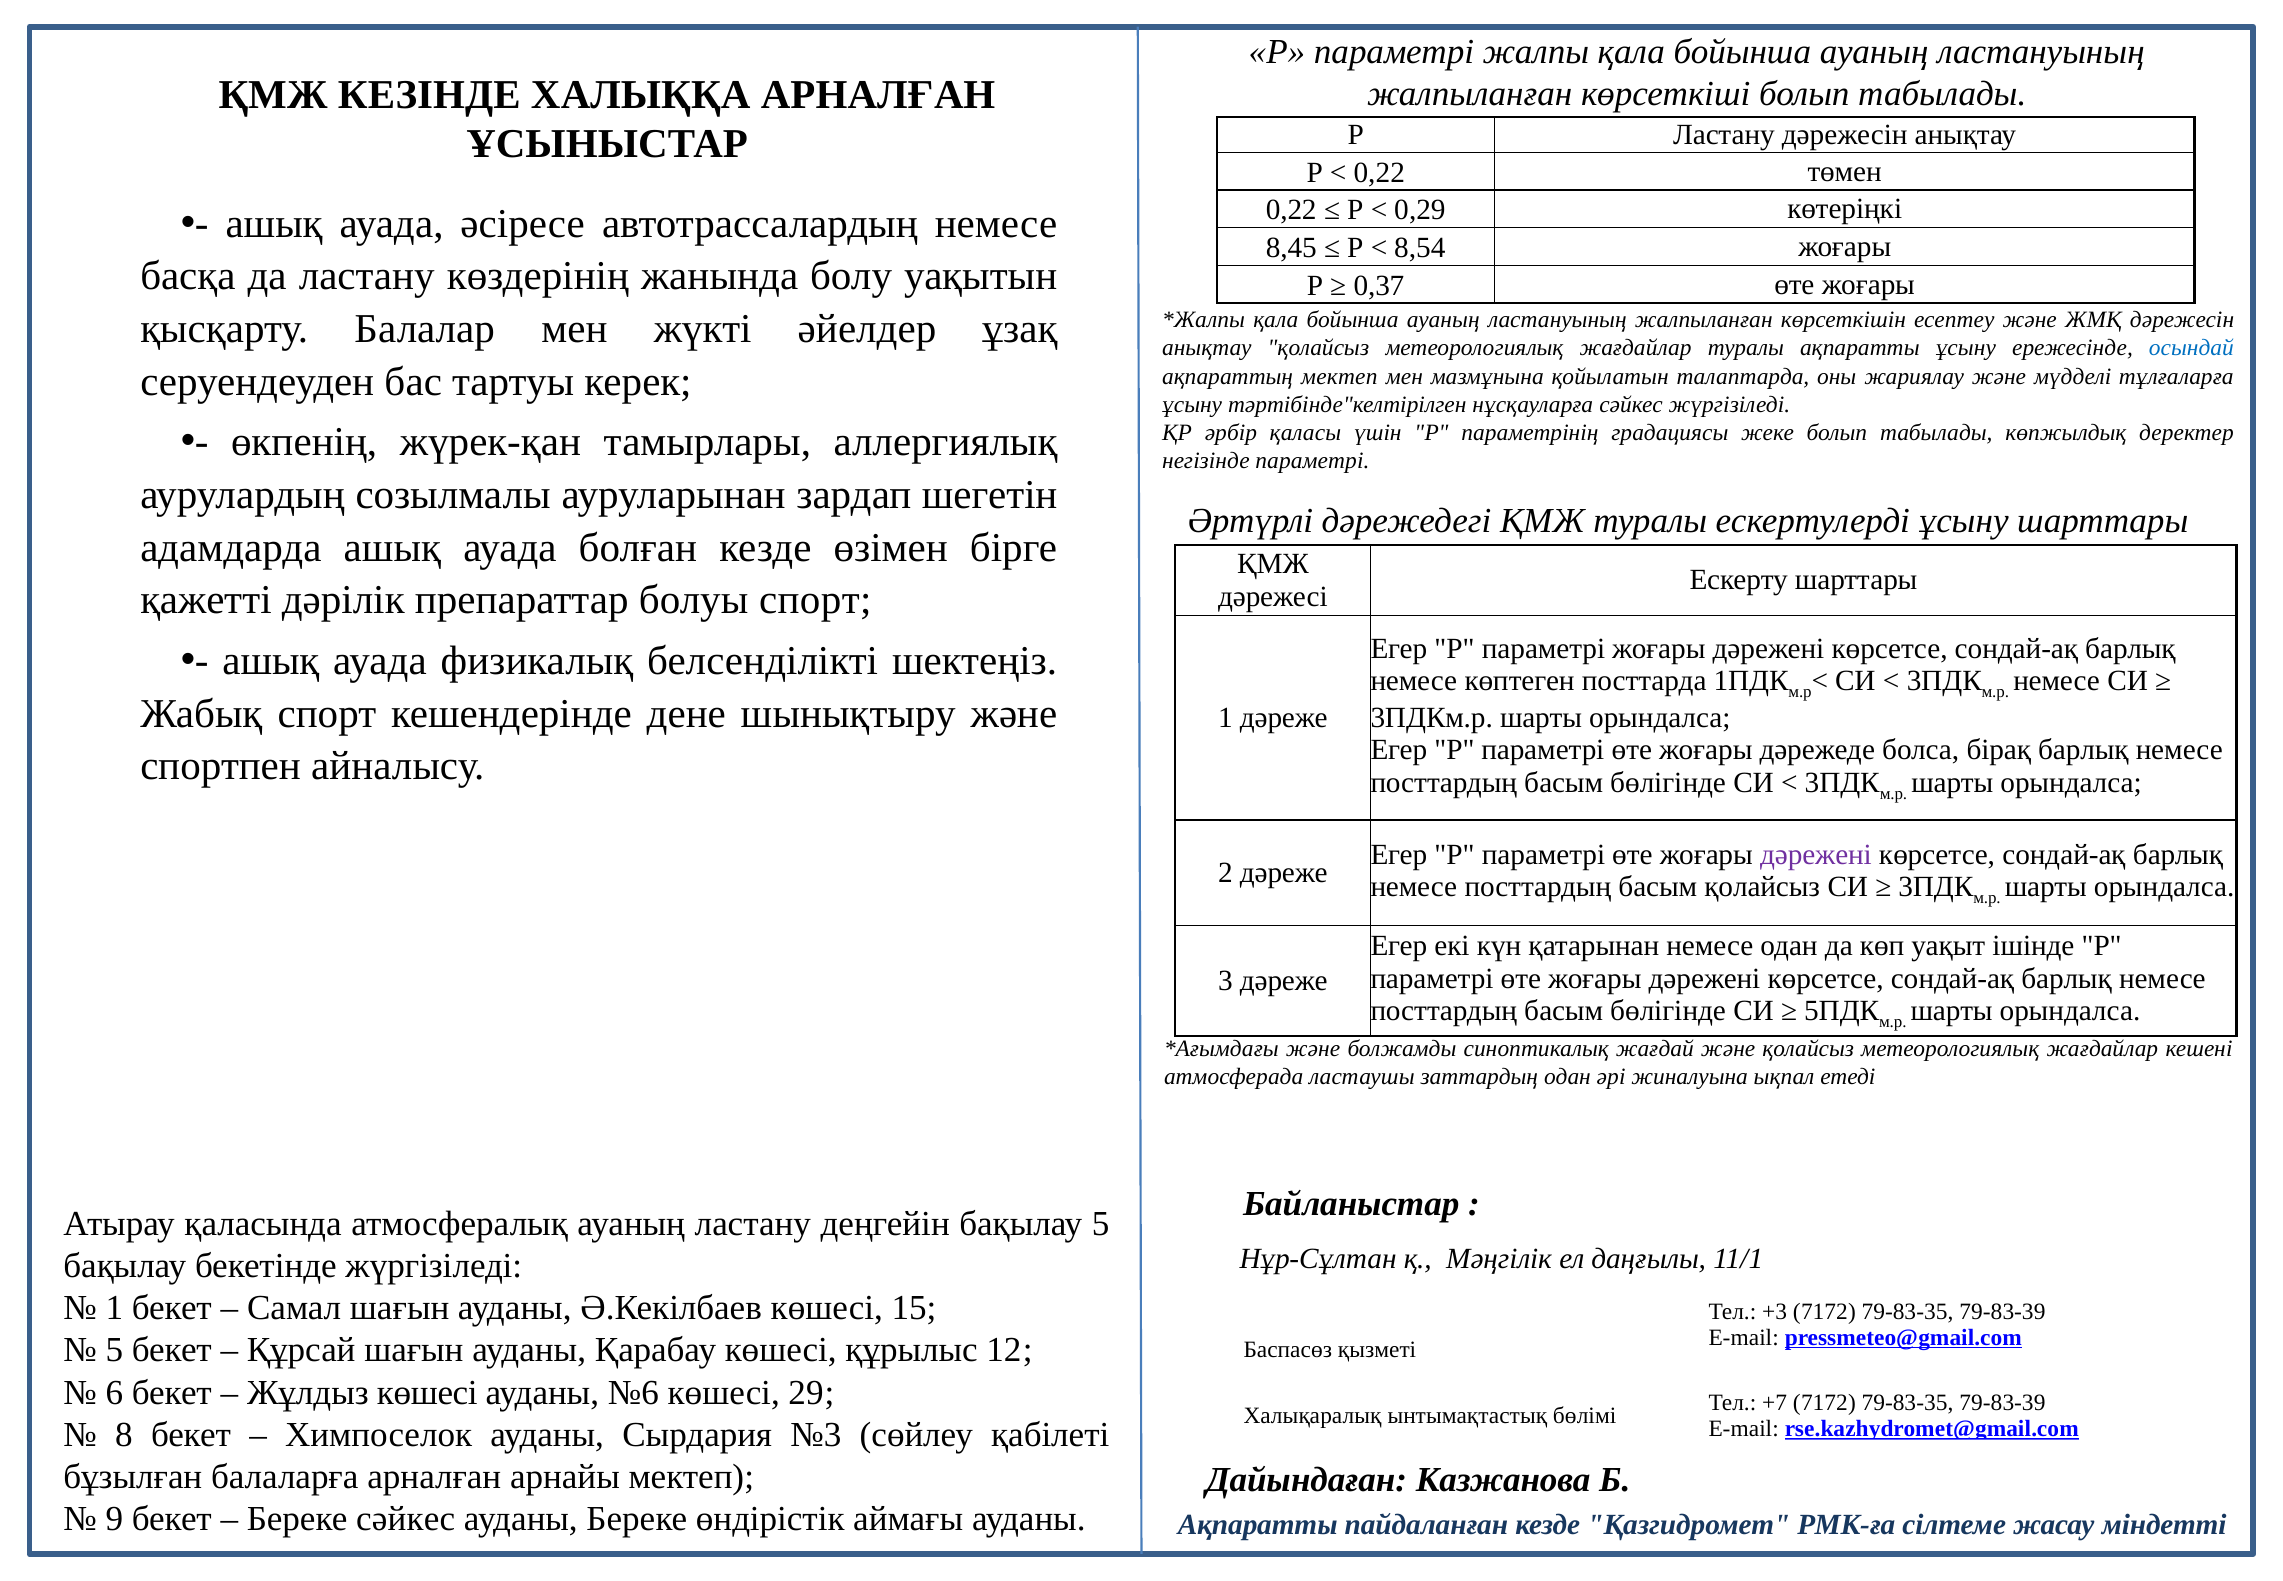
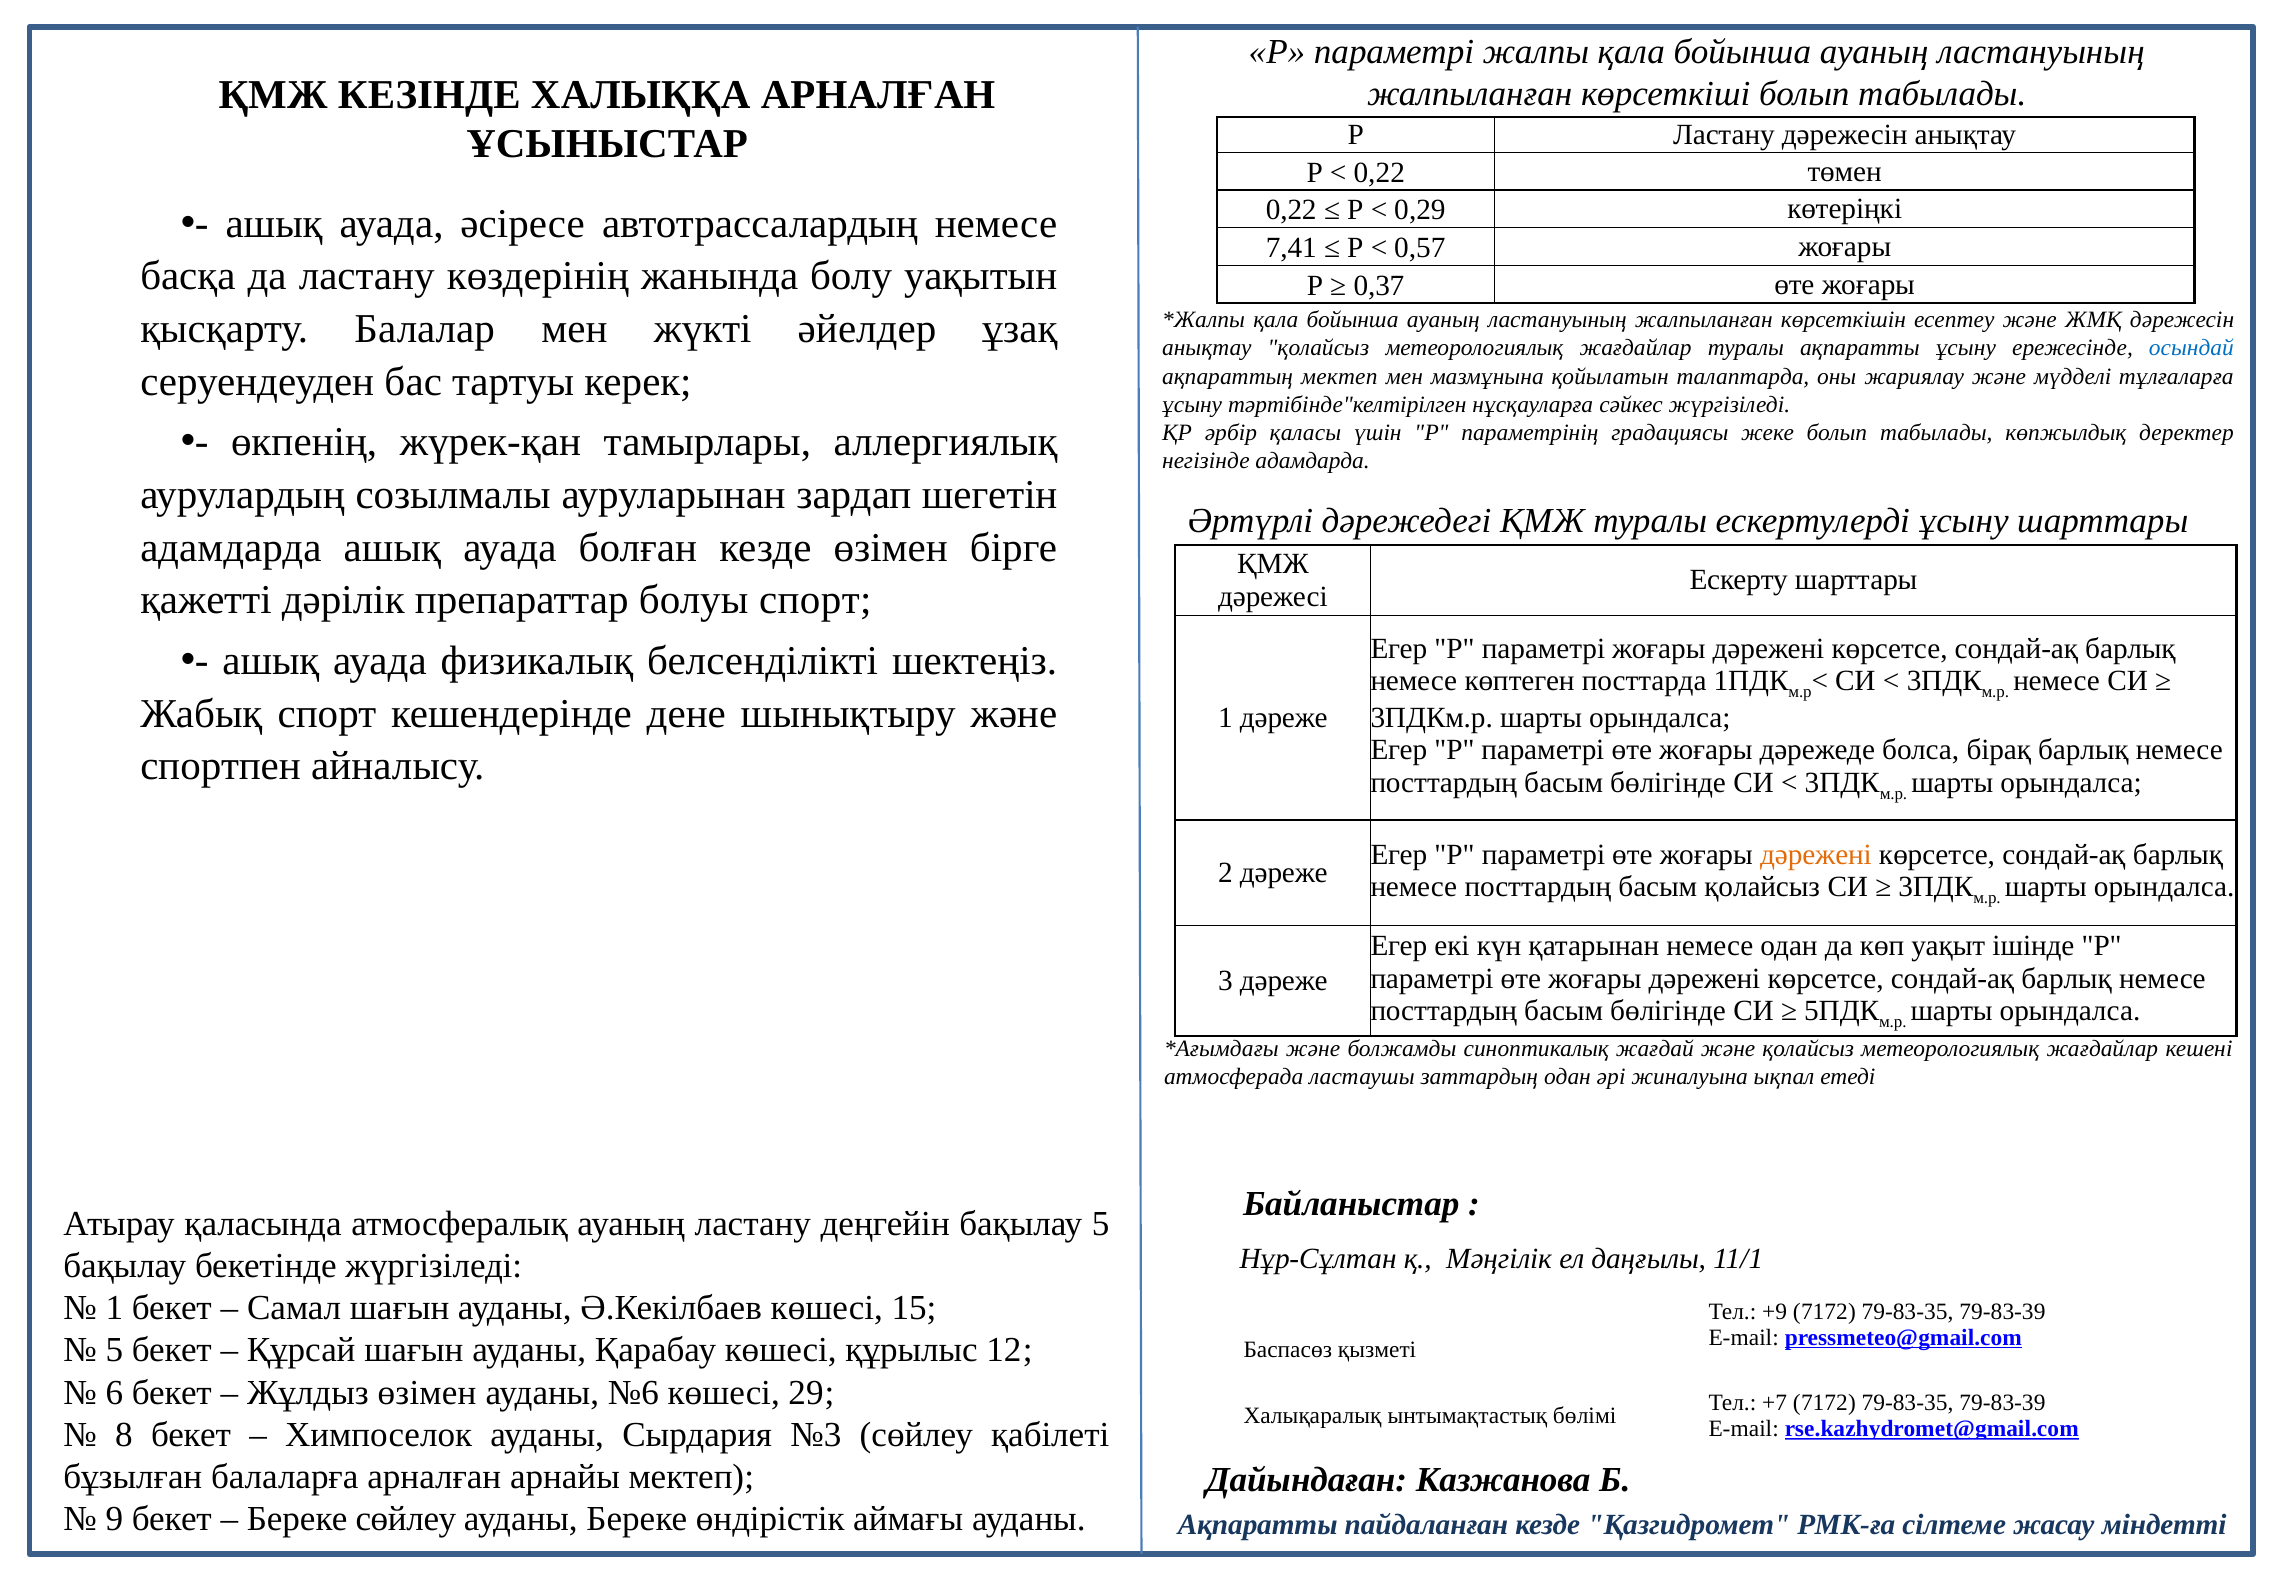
8,45: 8,45 -> 7,41 (1291, 248)
8,54: 8,54 -> 0,57 (1420, 248)
негізінде параметрі: параметрі -> адамдарда (1313, 460)
дәрежені colour: purple -> orange (1816, 854)
+3: +3 -> +9 (1775, 1311)
Жұлдыз көшесі: көшесі -> өзімен (427, 1392)
Береке сәйкес: сәйкес -> сөйлеу (406, 1519)
